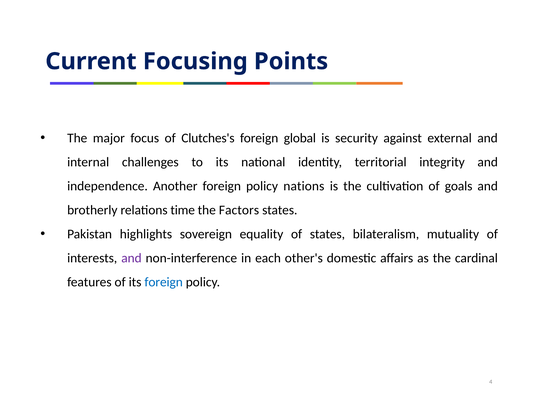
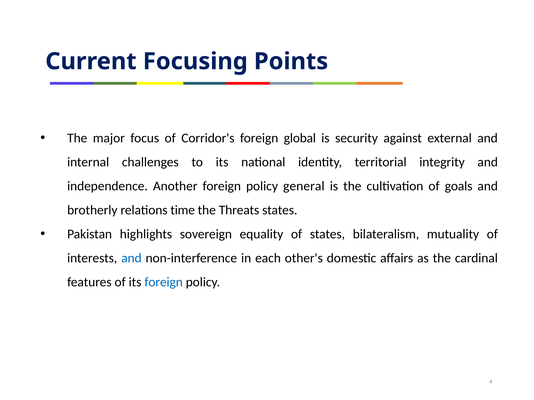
Clutches's: Clutches's -> Corridor's (208, 138)
nations: nations -> general (304, 186)
Factors: Factors -> Threats (239, 210)
and colour: purple -> blue (131, 258)
